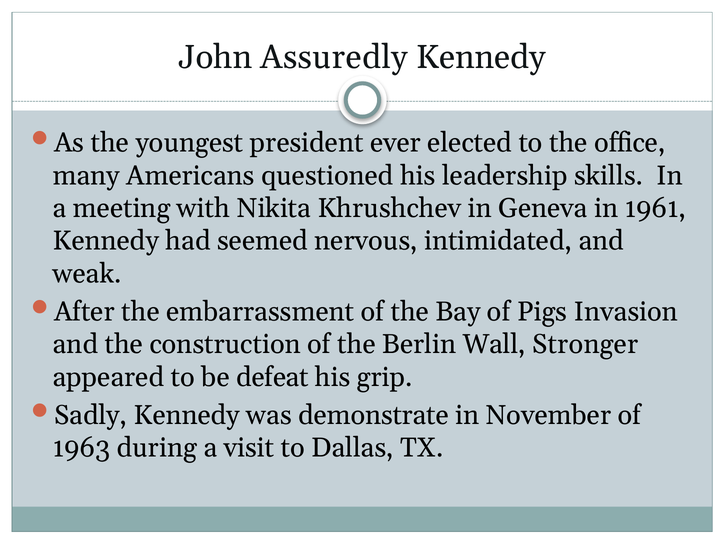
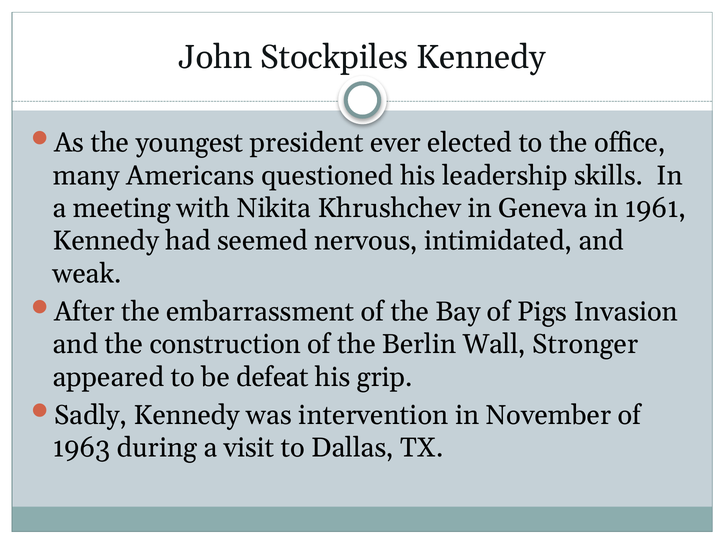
Assuredly: Assuredly -> Stockpiles (334, 57)
demonstrate: demonstrate -> intervention (373, 415)
